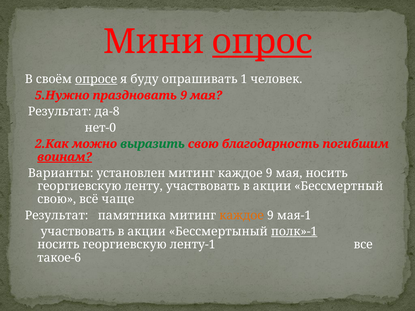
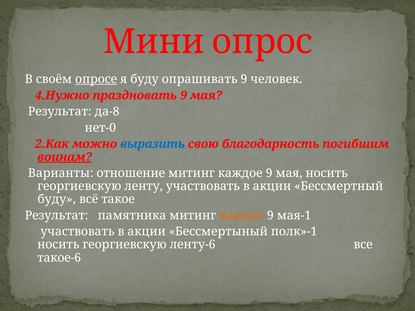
опрос underline: present -> none (262, 42)
опрашивать 1: 1 -> 9 (244, 79)
5.Нужно: 5.Нужно -> 4.Нужно (62, 95)
выразить colour: green -> blue (153, 144)
установлен: установлен -> отношение (131, 173)
свою: свою -> буду (57, 199)
чаще: чаще -> такое (118, 199)
полк»-1 underline: present -> none (294, 232)
ленту-1: ленту-1 -> ленту-6 (193, 245)
